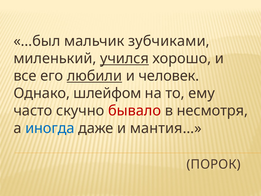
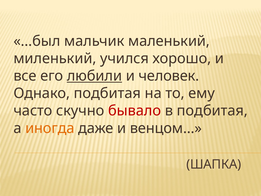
зубчиками: зубчиками -> маленький (169, 41)
учился underline: present -> none (124, 58)
Однако шлейфом: шлейфом -> подбитая (107, 93)
в несмотря: несмотря -> подбитая (212, 111)
иногда colour: blue -> orange (50, 128)
мантия…: мантия… -> венцом… (166, 128)
ПОРОК: ПОРОК -> ШАПКА (214, 164)
